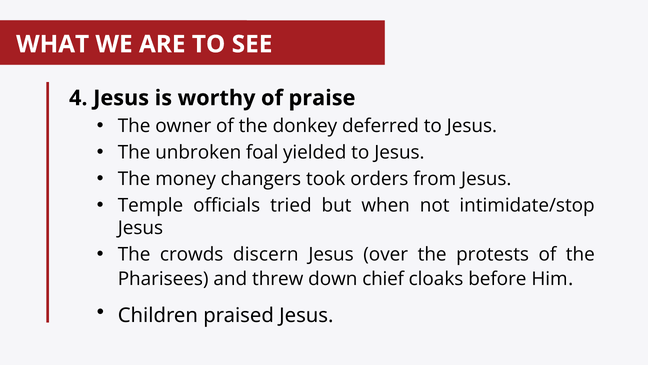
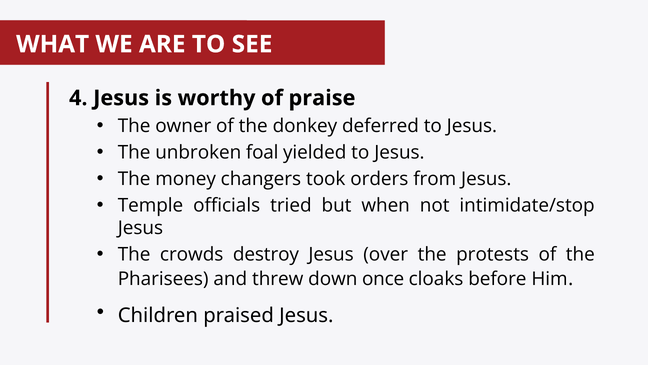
discern: discern -> destroy (266, 255)
chief: chief -> once (383, 279)
